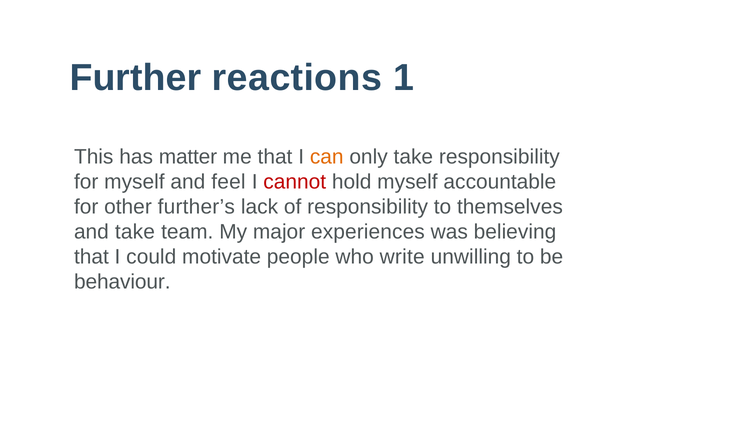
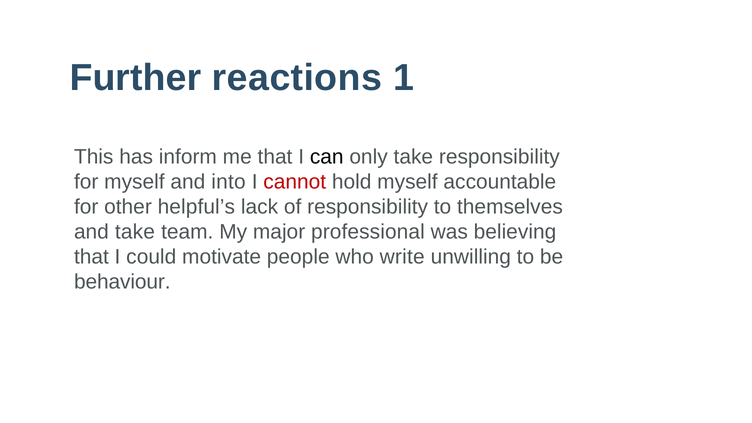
matter: matter -> inform (188, 157)
can colour: orange -> black (327, 157)
feel: feel -> into (228, 182)
further’s: further’s -> helpful’s (196, 207)
experiences: experiences -> professional (368, 232)
